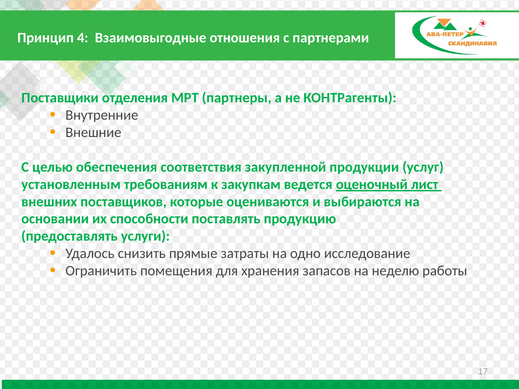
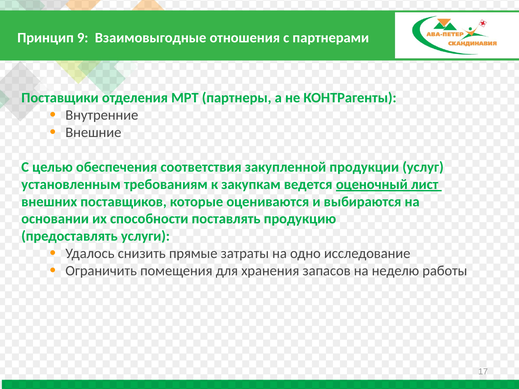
4: 4 -> 9 (83, 38)
